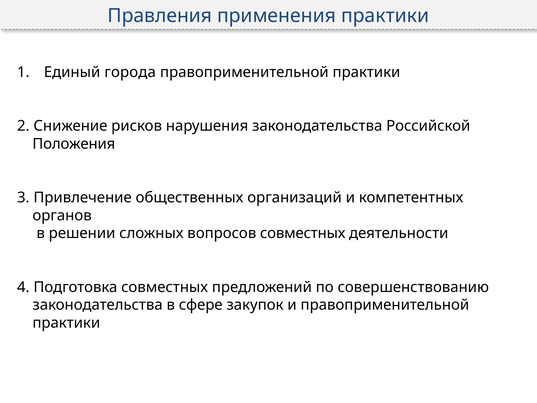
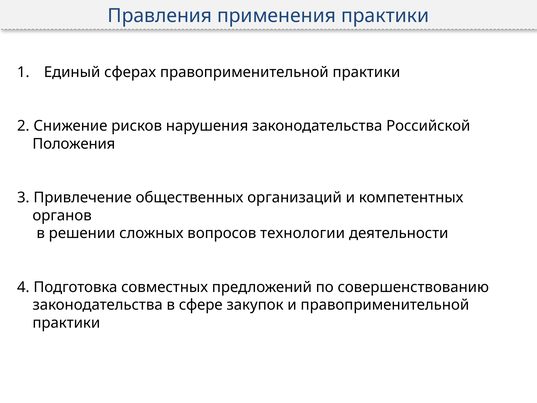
города: города -> сферах (130, 72)
вопросов совместных: совместных -> технологии (303, 233)
